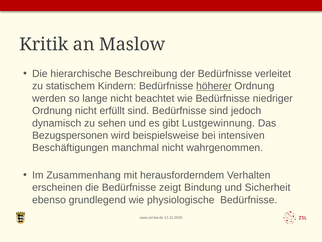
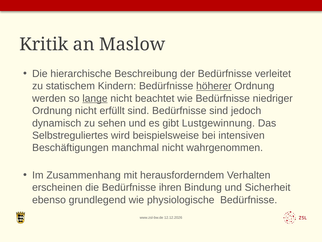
lange underline: none -> present (95, 98)
Bezugspersonen: Bezugspersonen -> Selbstreguliertes (70, 135)
zeigt: zeigt -> ihren (170, 187)
